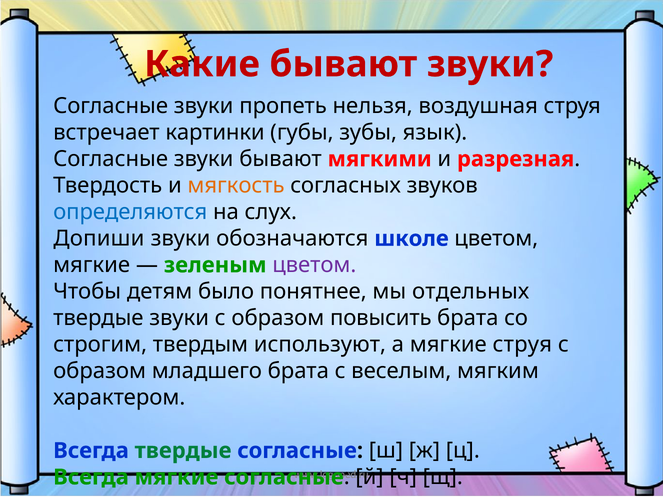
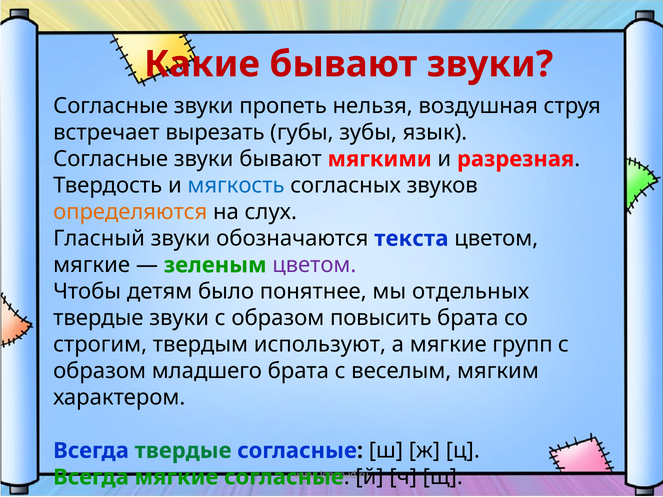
картинки: картинки -> вырезать (215, 133)
мягкость colour: orange -> blue (236, 186)
определяются colour: blue -> orange (130, 212)
Допиши: Допиши -> Гласный (99, 239)
школе: школе -> текста (411, 239)
мягкие струя: струя -> групп (523, 345)
